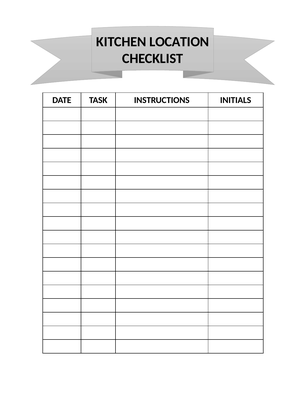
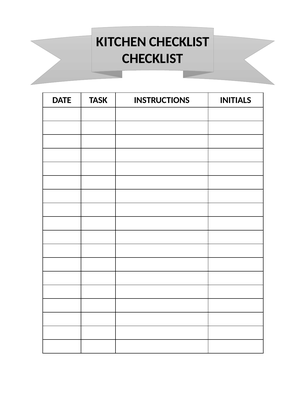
KITCHEN LOCATION: LOCATION -> CHECKLIST (179, 42)
